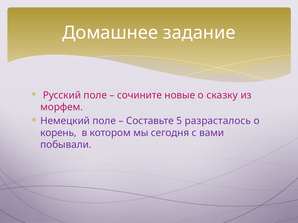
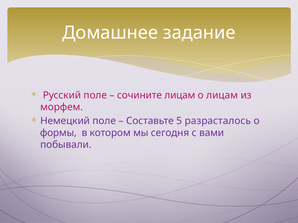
сочините новые: новые -> лицам (180, 95)
о сказку: сказку -> лицам (222, 95)
корень: корень -> формы (58, 133)
